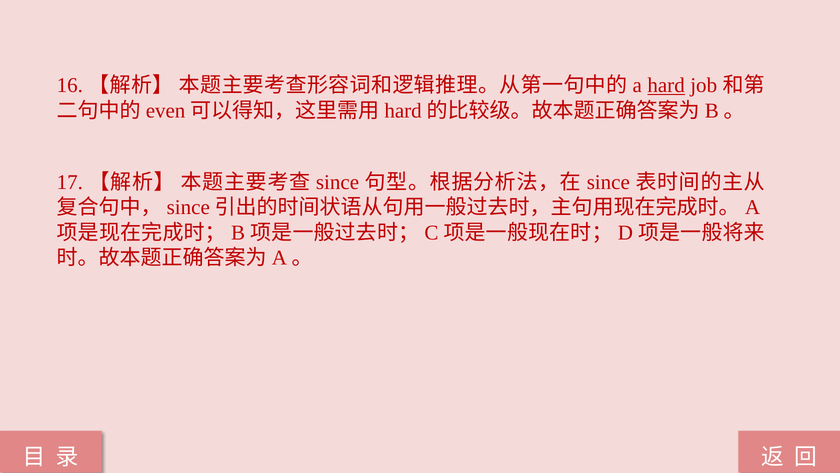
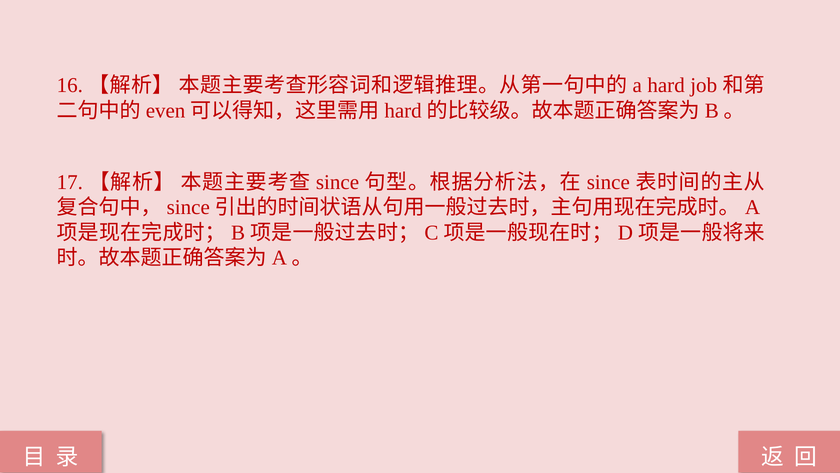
hard underline: present -> none (666, 85)
